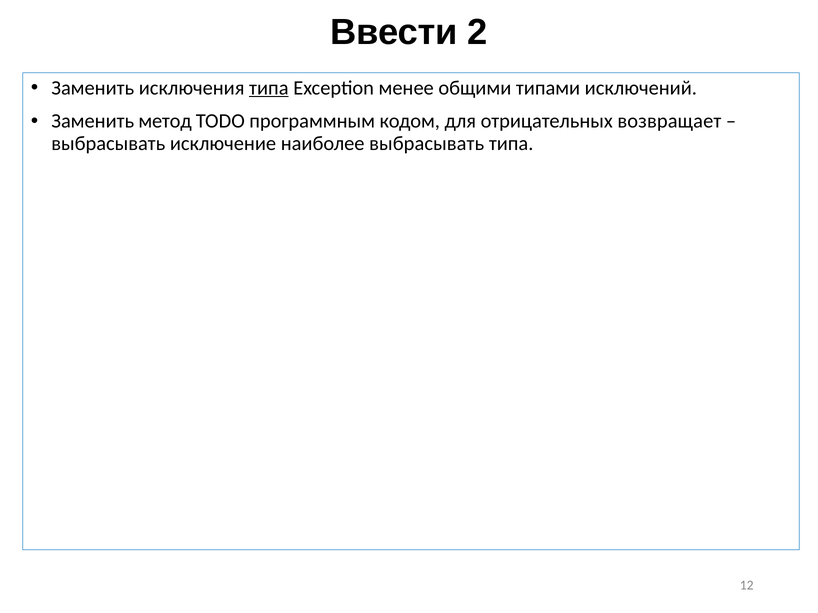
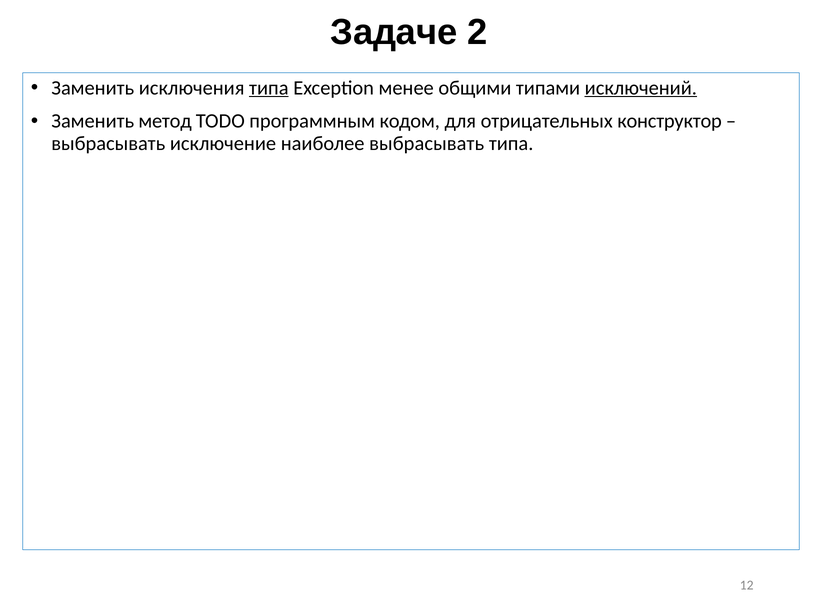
Ввести: Ввести -> Задаче (394, 32)
исключений underline: none -> present (641, 88)
возвращает: возвращает -> конструктор (670, 121)
